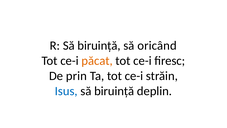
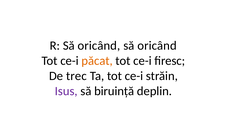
R Să biruință: biruință -> oricând (99, 45)
prin: prin -> trec (76, 76)
Isus colour: blue -> purple (66, 91)
